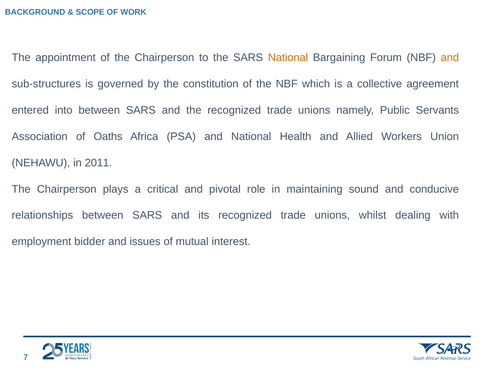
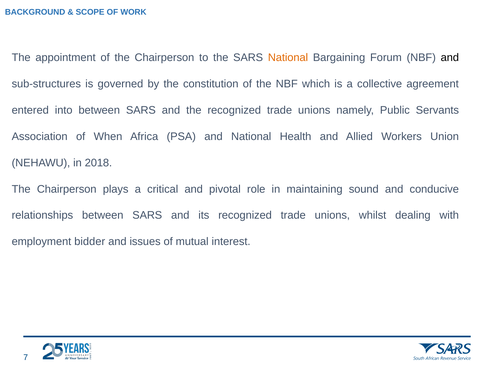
and colour: orange -> black (450, 58)
Oaths: Oaths -> When (108, 137)
2011: 2011 -> 2018 (98, 163)
